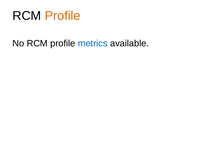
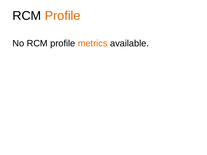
metrics colour: blue -> orange (93, 43)
